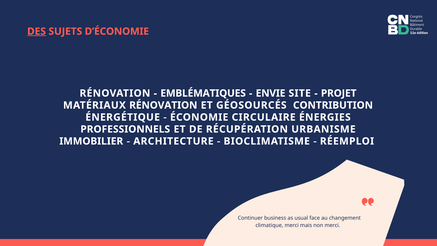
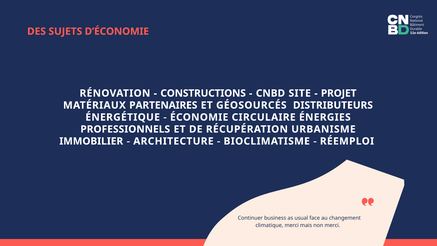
DES underline: present -> none (37, 31)
EMBLÉMATIQUES: EMBLÉMATIQUES -> CONSTRUCTIONS (203, 93)
ENVIE: ENVIE -> CNBD (270, 93)
MATÉRIAUX RÉNOVATION: RÉNOVATION -> PARTENAIRES (163, 105)
CONTRIBUTION: CONTRIBUTION -> DISTRIBUTEURS (333, 105)
